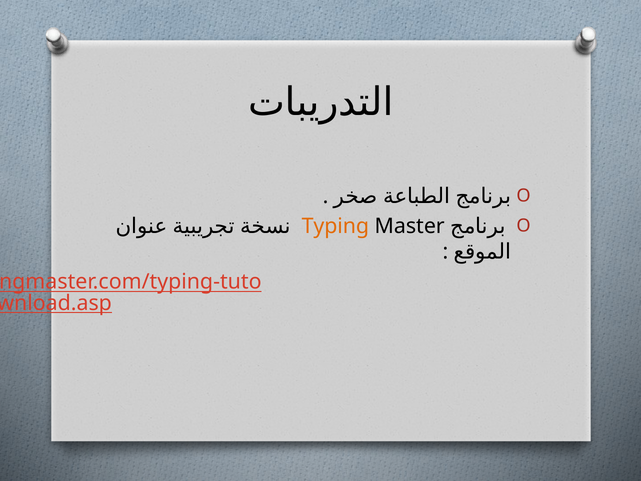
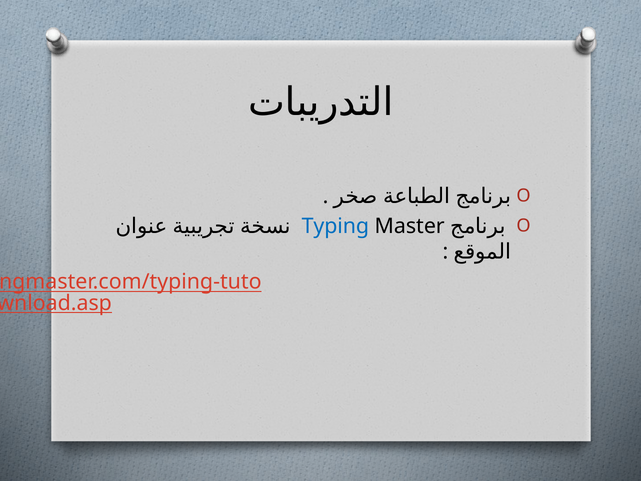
Typing colour: orange -> blue (335, 226)
